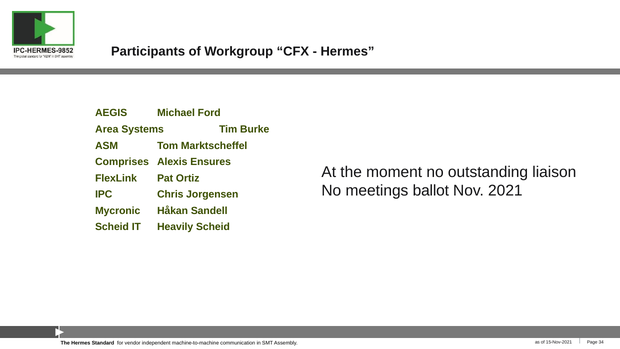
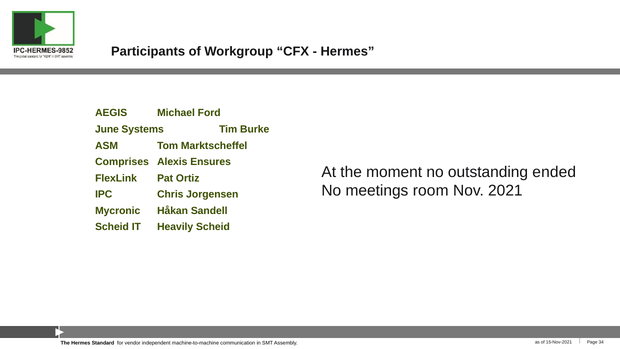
Area: Area -> June (107, 129)
liaison: liaison -> ended (554, 172)
ballot: ballot -> room (431, 191)
